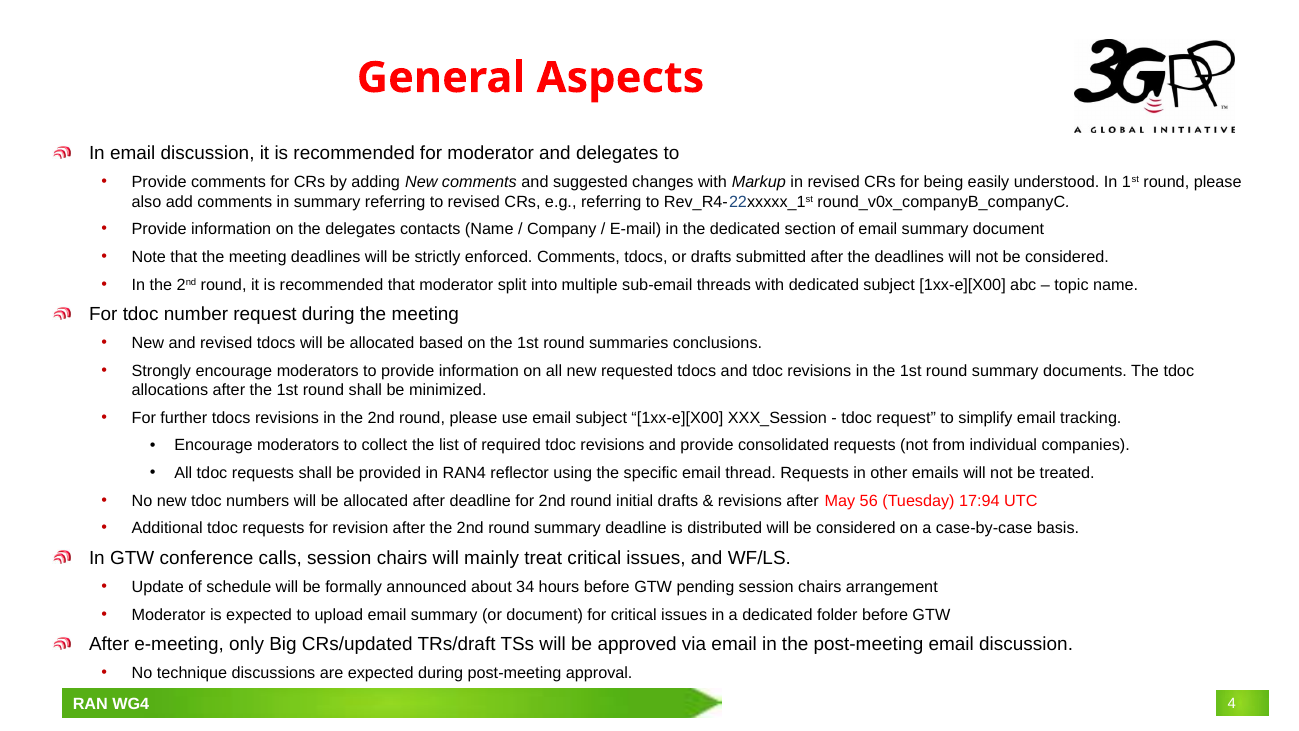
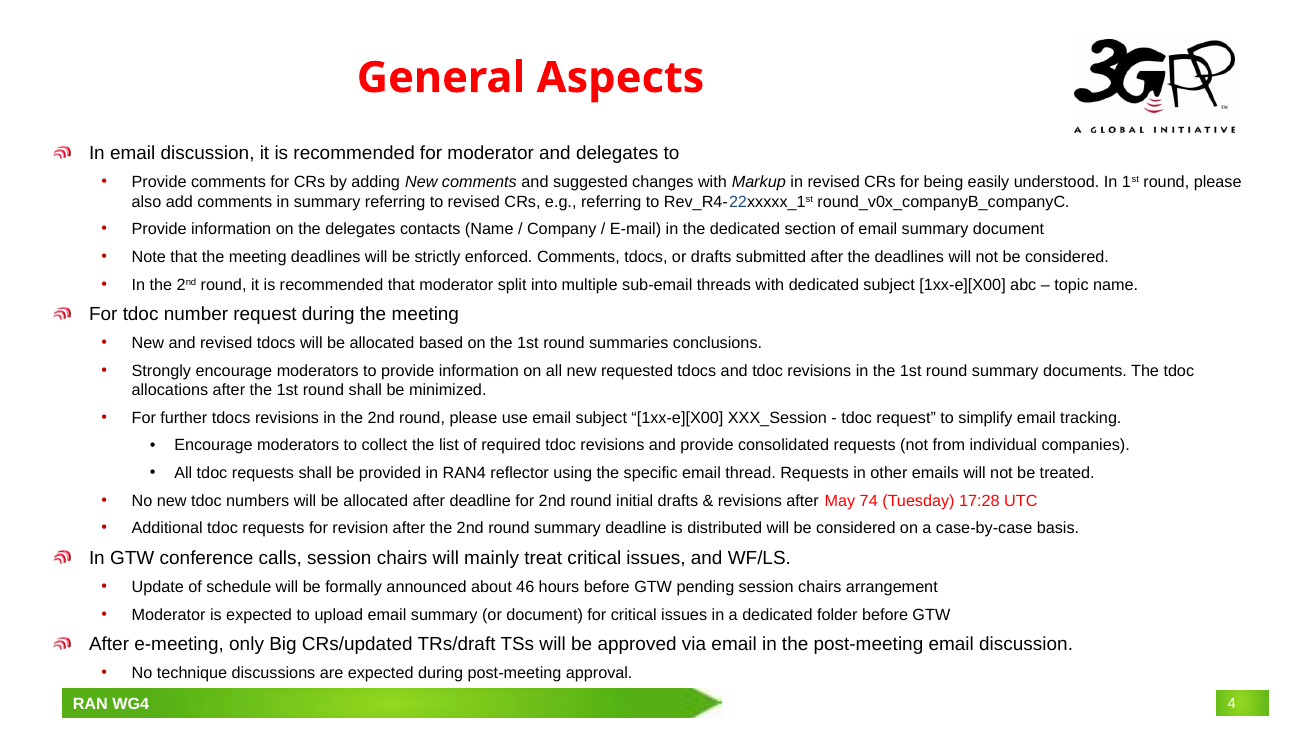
56: 56 -> 74 (869, 501)
17:94: 17:94 -> 17:28 (979, 501)
34: 34 -> 46 (525, 587)
